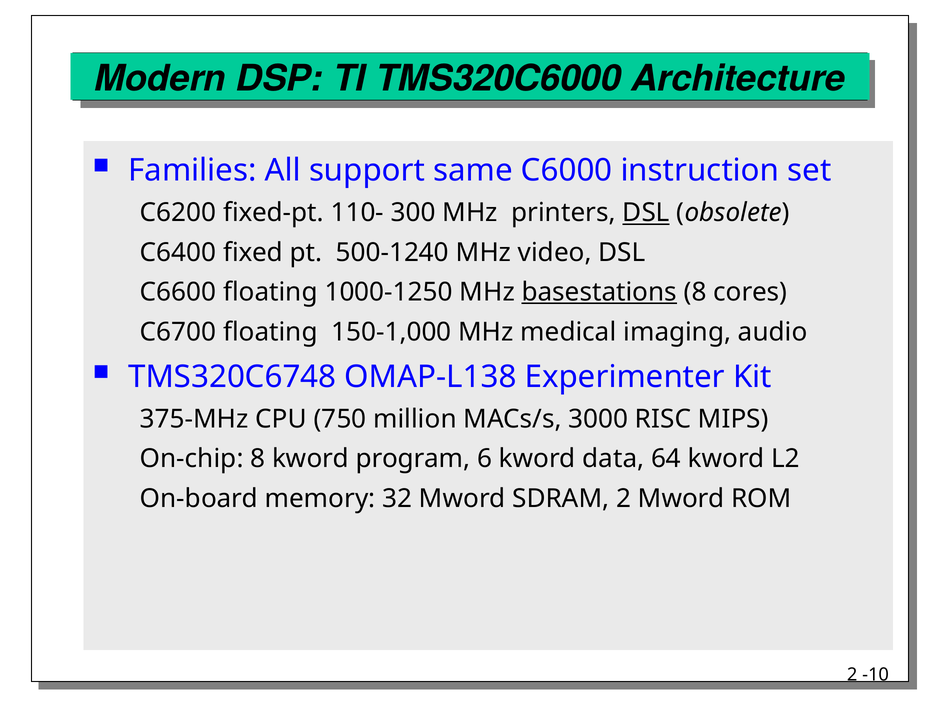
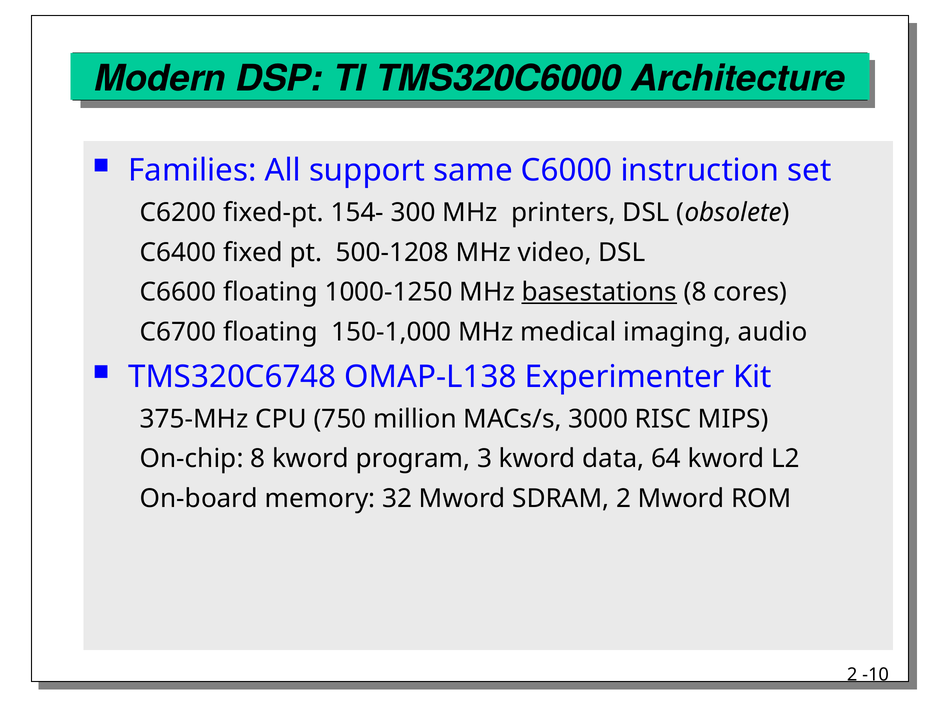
110-: 110- -> 154- (357, 213)
DSL underline: present -> none (646, 213)
500-1240: 500-1240 -> 500-1208 (392, 253)
6: 6 -> 3 (485, 459)
